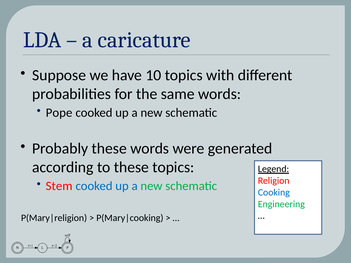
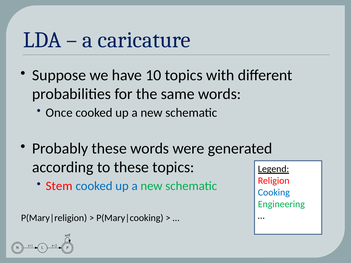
Pope: Pope -> Once (59, 113)
